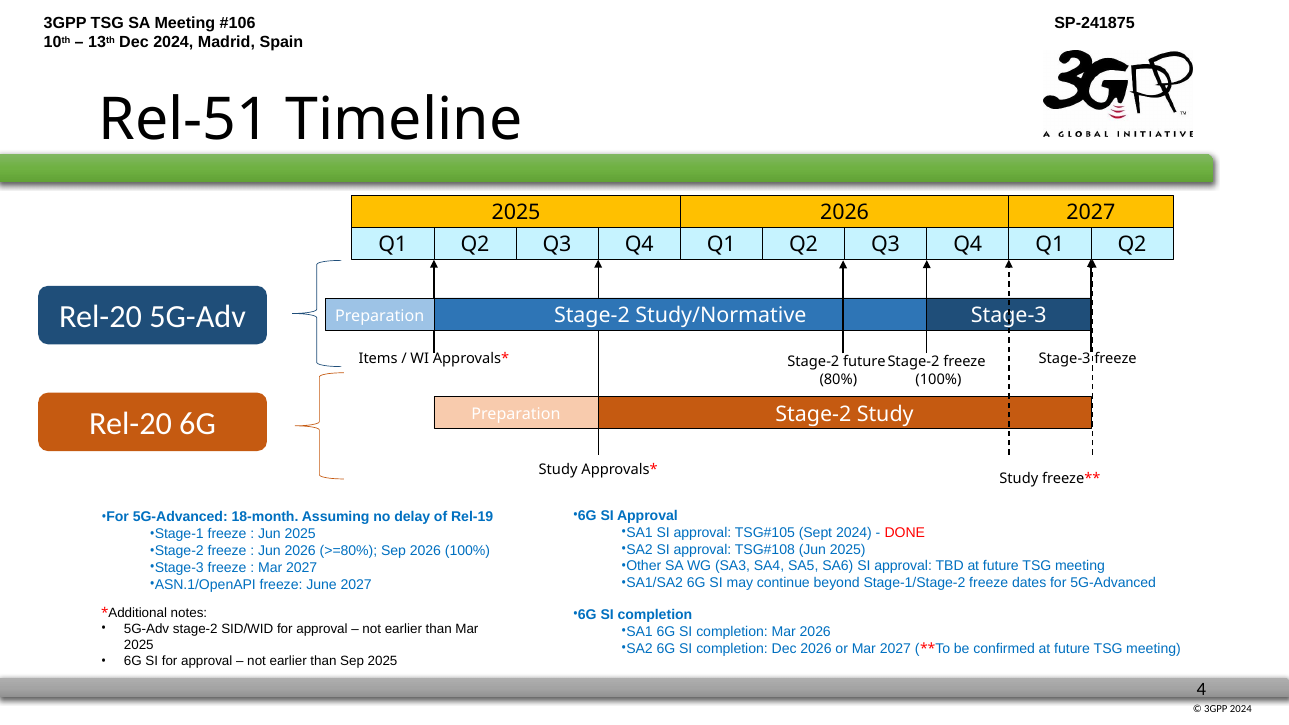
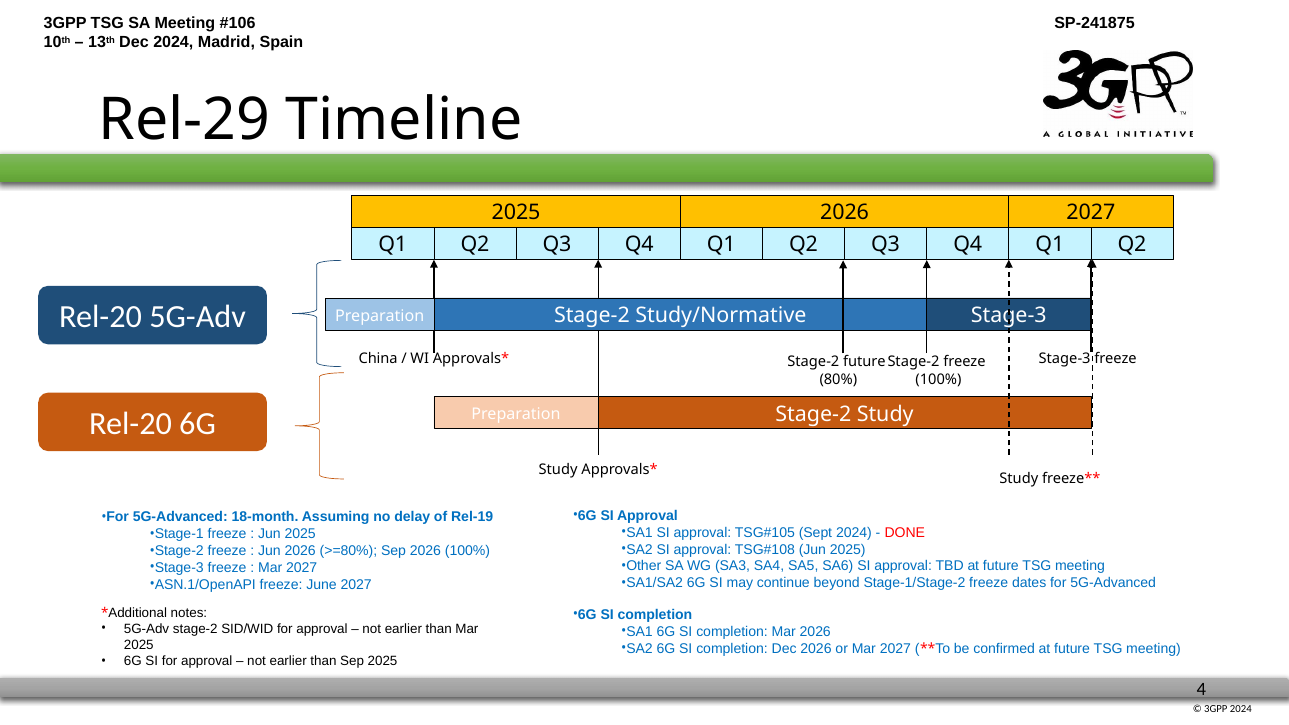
Rel-51: Rel-51 -> Rel-29 (184, 120)
Items: Items -> China (378, 359)
